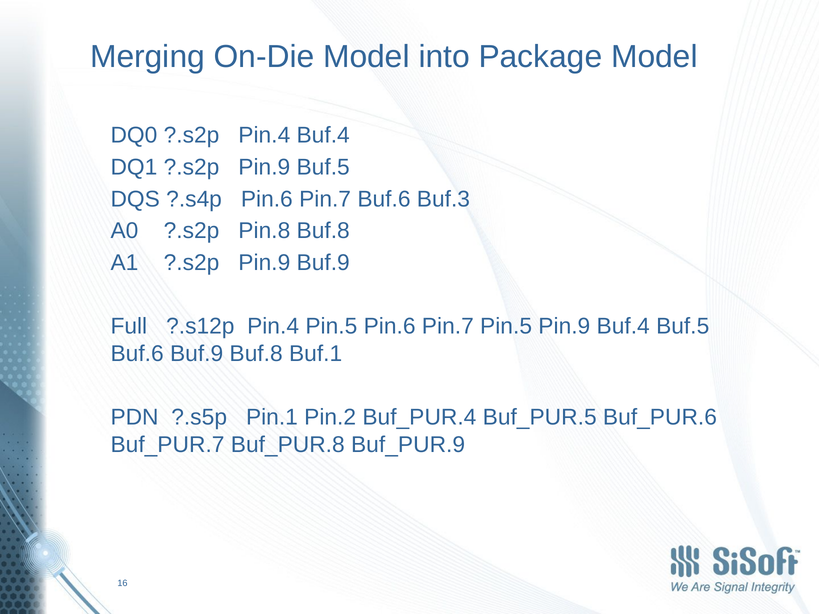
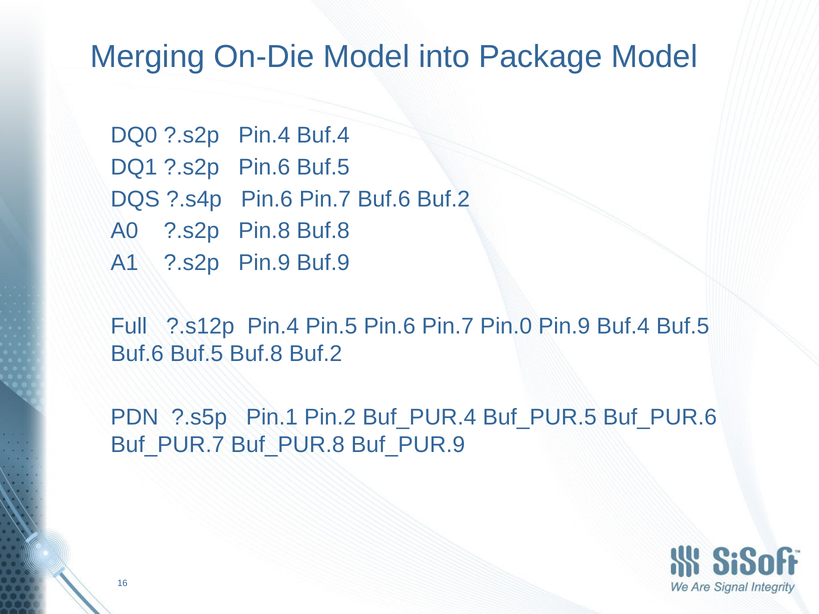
DQ1 ?.s2p Pin.9: Pin.9 -> Pin.6 (264, 167)
Buf.6 Buf.3: Buf.3 -> Buf.2 (443, 199)
Pin.7 Pin.5: Pin.5 -> Pin.0 (506, 327)
Buf.6 Buf.9: Buf.9 -> Buf.5 (197, 354)
Buf.8 Buf.1: Buf.1 -> Buf.2 (316, 354)
